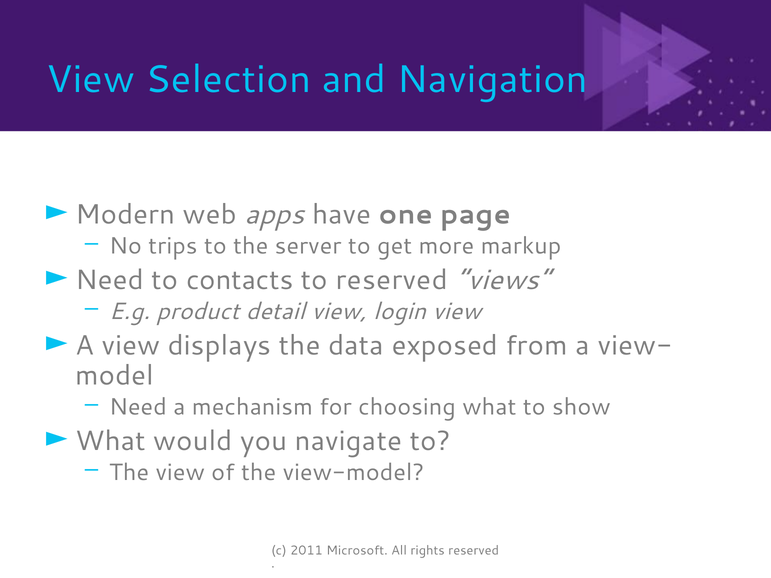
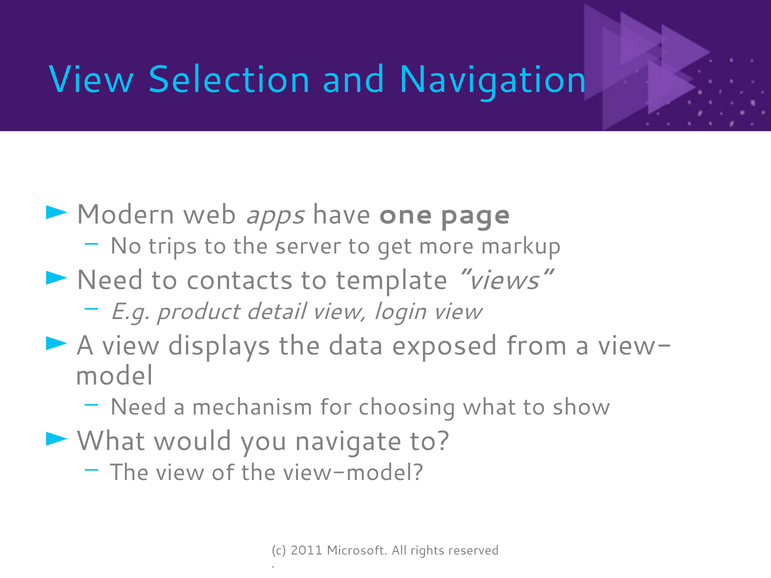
to reserved: reserved -> template (392, 280)
